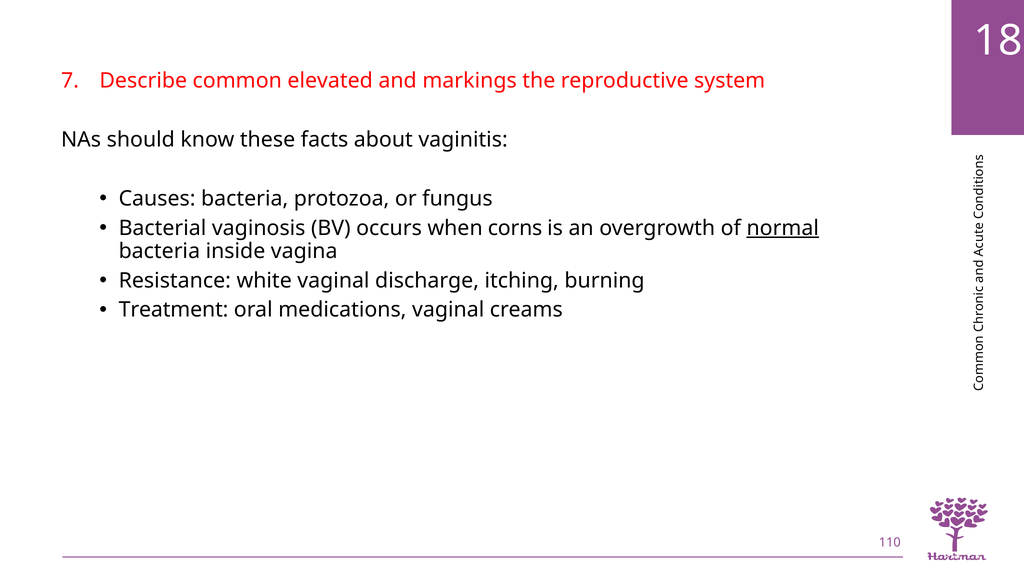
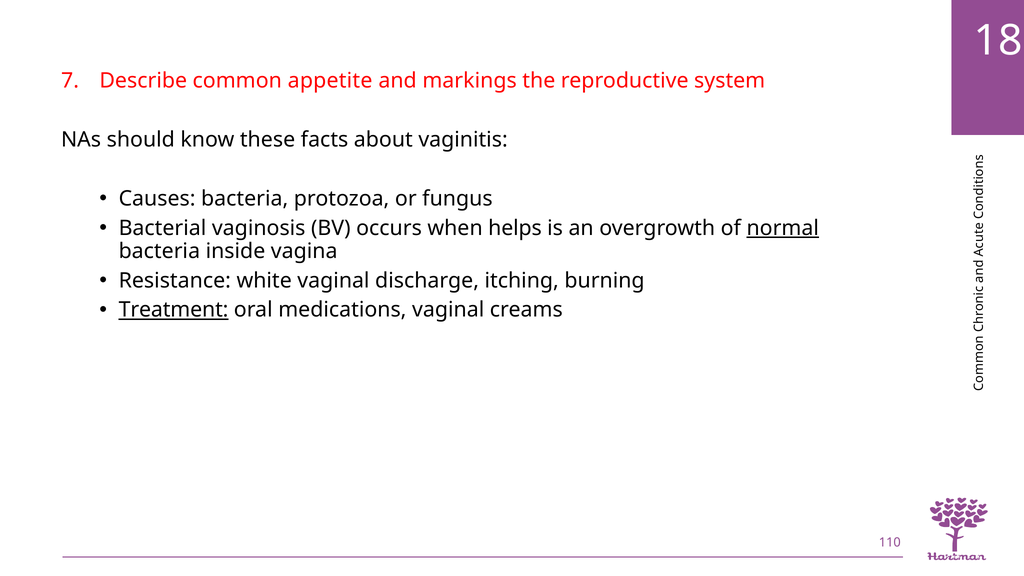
elevated: elevated -> appetite (330, 81)
corns: corns -> helps (515, 228)
Treatment underline: none -> present (174, 310)
